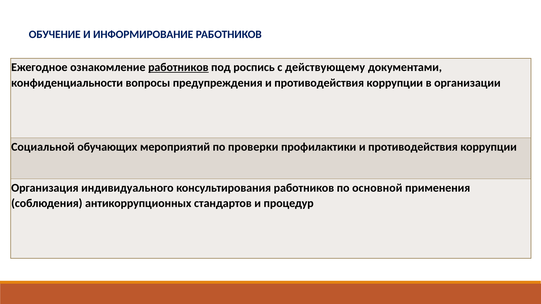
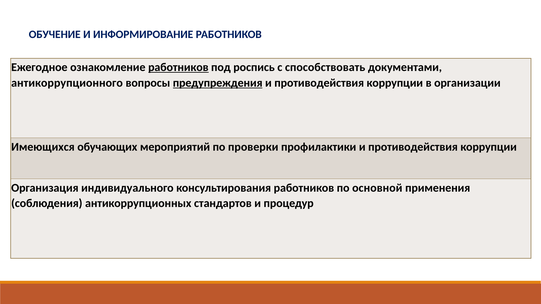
действующему: действующему -> способствовать (325, 67)
конфиденциальности: конфиденциальности -> антикоррупционного (67, 83)
предупреждения underline: none -> present (218, 83)
Социальной: Социальной -> Имеющихся (43, 147)
